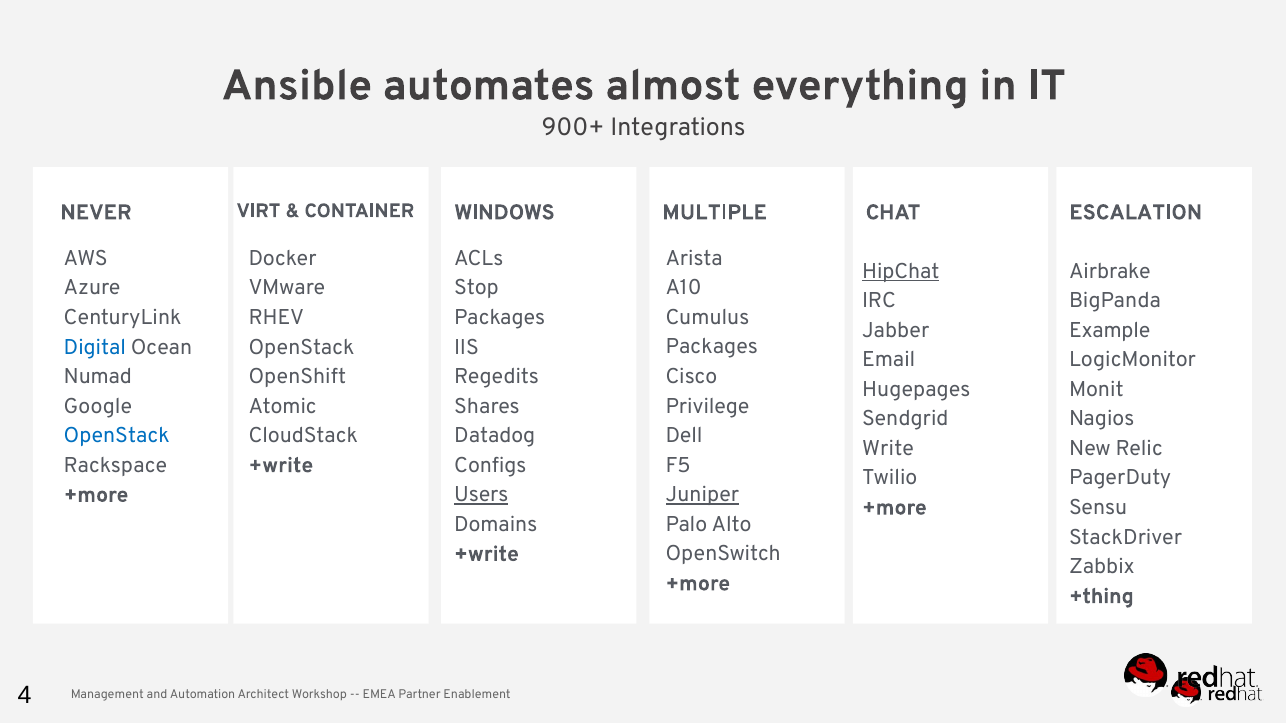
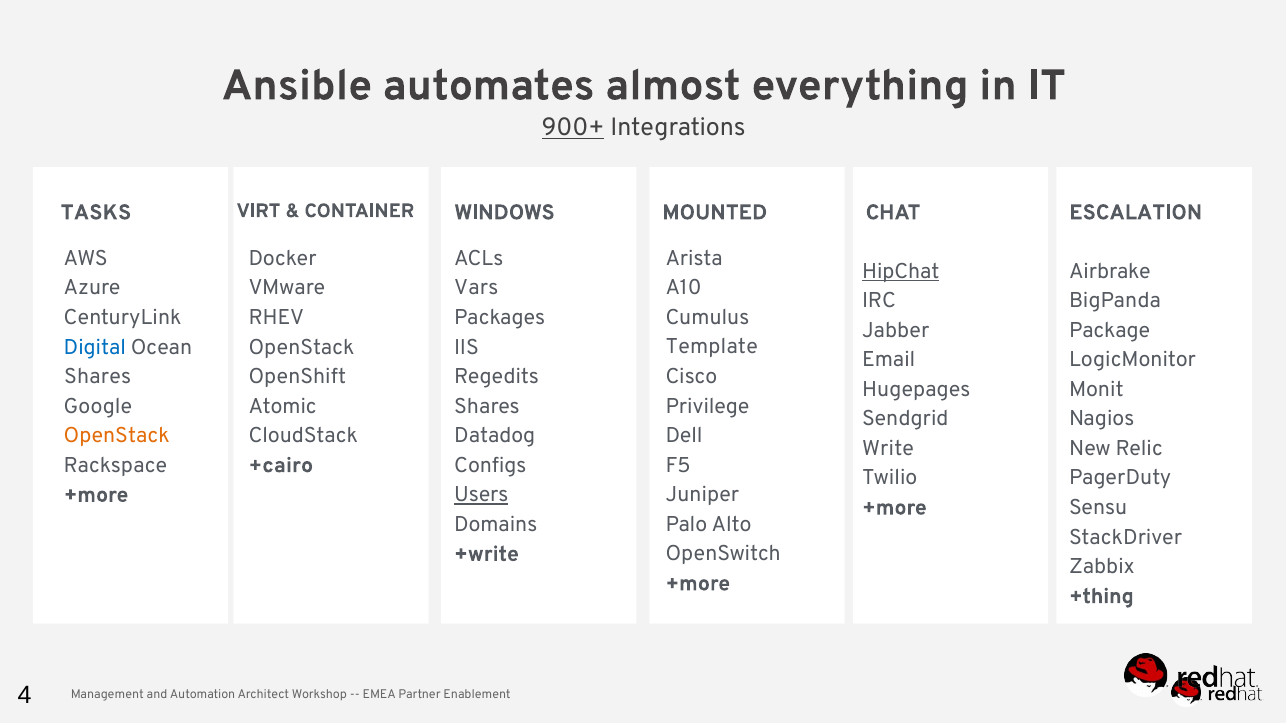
900+ underline: none -> present (573, 128)
NEVER: NEVER -> TASKS (96, 212)
MULTIPLE: MULTIPLE -> MOUNTED (715, 212)
Stop: Stop -> Vars (476, 288)
Example: Example -> Package (1110, 330)
Packages: Packages -> Template (712, 347)
Numad: Numad -> Shares (98, 377)
OpenStack colour: blue -> orange (117, 436)
+write: +write -> +cairo (281, 465)
Juniper underline: present -> none (702, 495)
